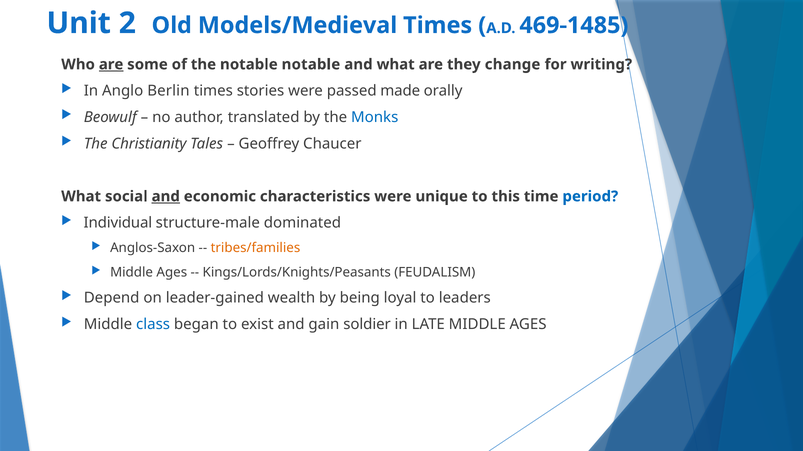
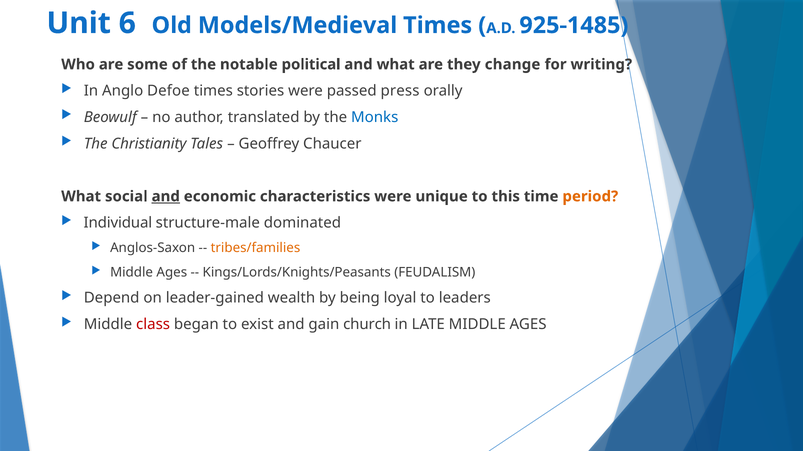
2: 2 -> 6 (127, 23)
469-1485: 469-1485 -> 925-1485 (574, 25)
are underline: present -> none (111, 65)
notable notable: notable -> political (311, 65)
Berlin: Berlin -> Defoe (168, 91)
made: made -> press (400, 91)
period colour: blue -> orange (590, 197)
class colour: blue -> red (153, 325)
soldier: soldier -> church (367, 325)
